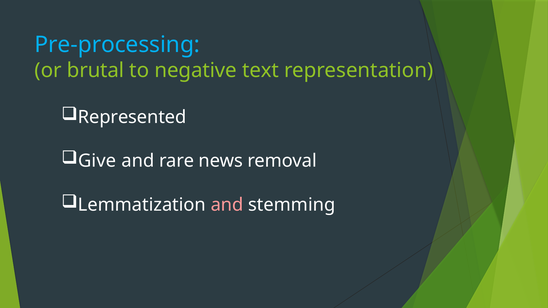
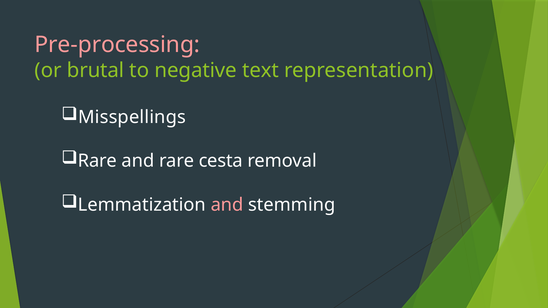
Pre-processing colour: light blue -> pink (117, 45)
Represented: Represented -> Misspellings (132, 117)
Give: Give -> Rare (97, 161)
news: news -> cesta (221, 161)
